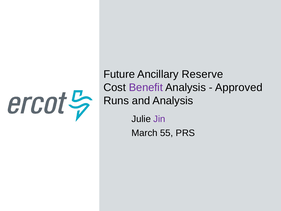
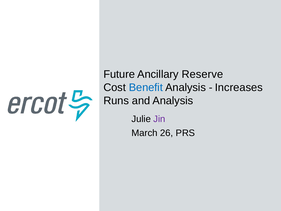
Benefit colour: purple -> blue (146, 87)
Approved: Approved -> Increases (239, 87)
55: 55 -> 26 (167, 133)
